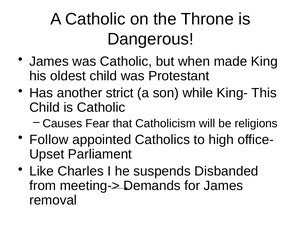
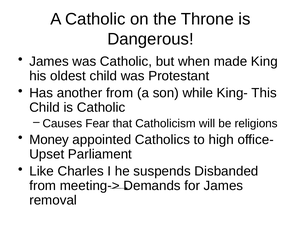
another strict: strict -> from (120, 93)
Follow: Follow -> Money (49, 140)
